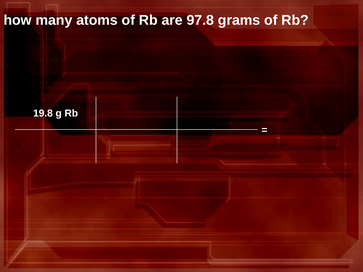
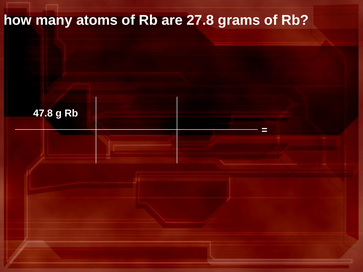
97.8: 97.8 -> 27.8 (200, 20)
19.8: 19.8 -> 47.8 (43, 113)
